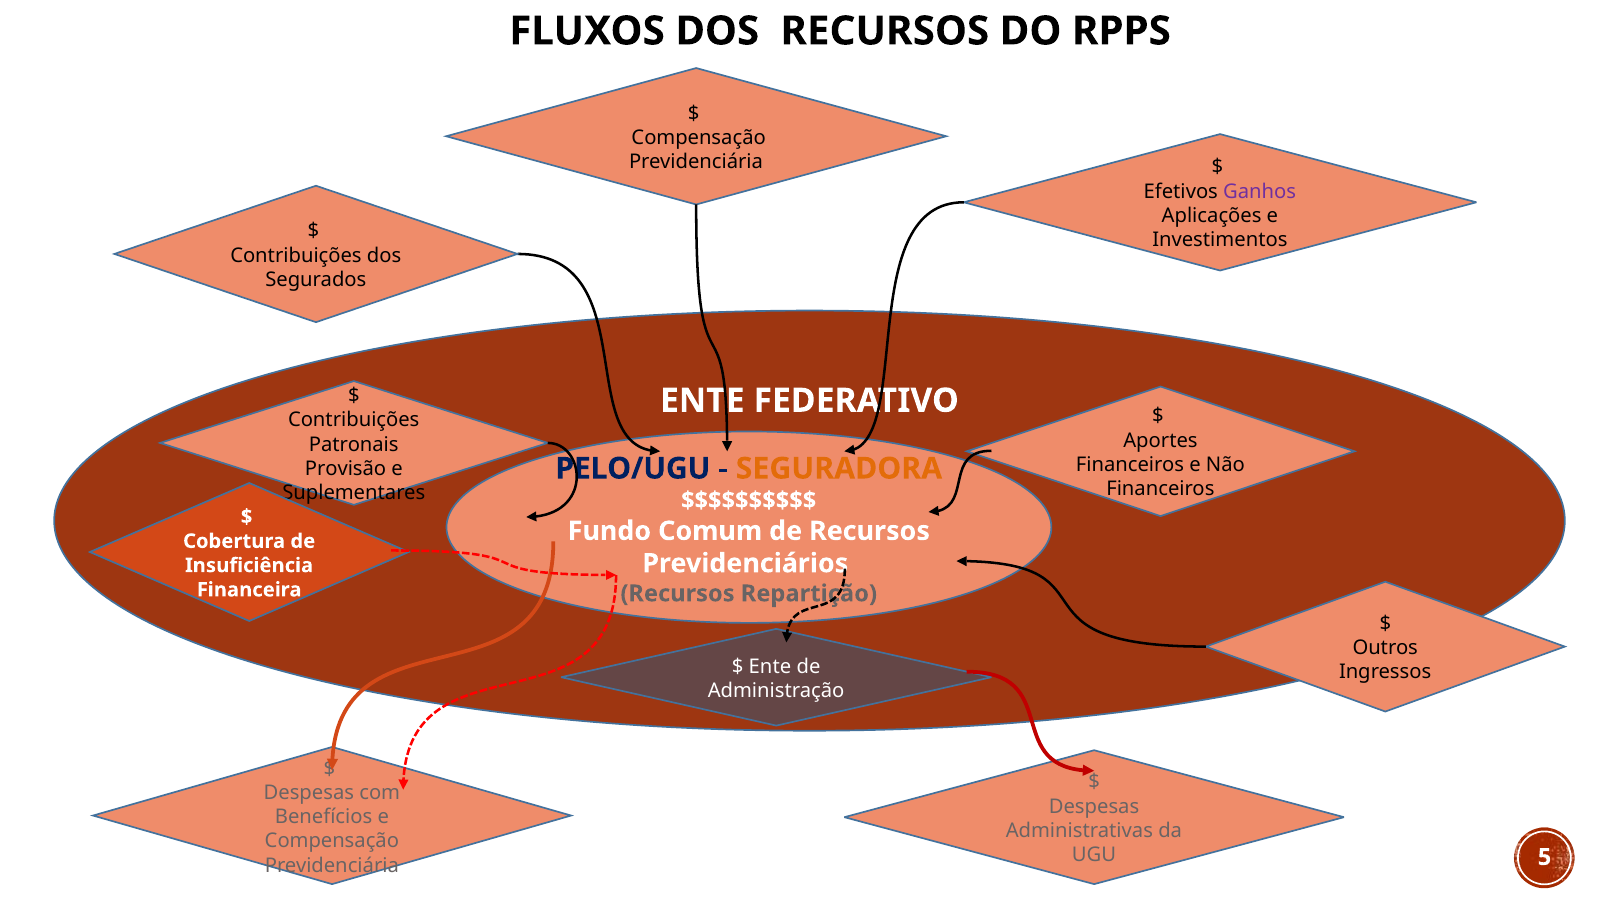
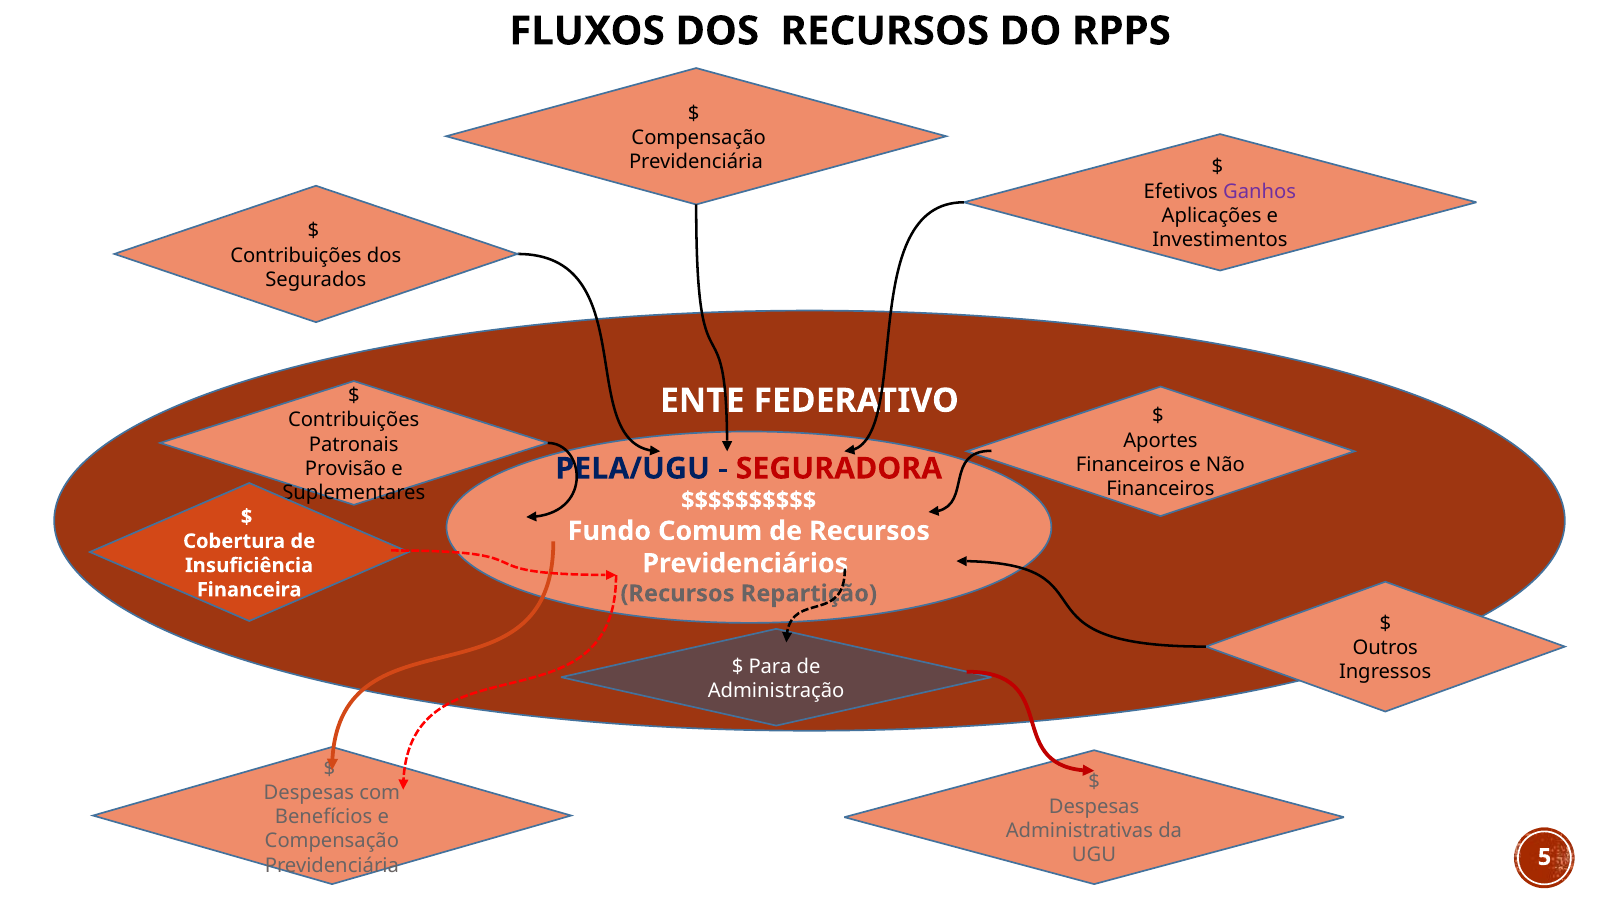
PELO/UGU: PELO/UGU -> PELA/UGU (633, 468)
SEGURADORA colour: orange -> red (839, 468)
Ente: Ente -> Para (770, 666)
